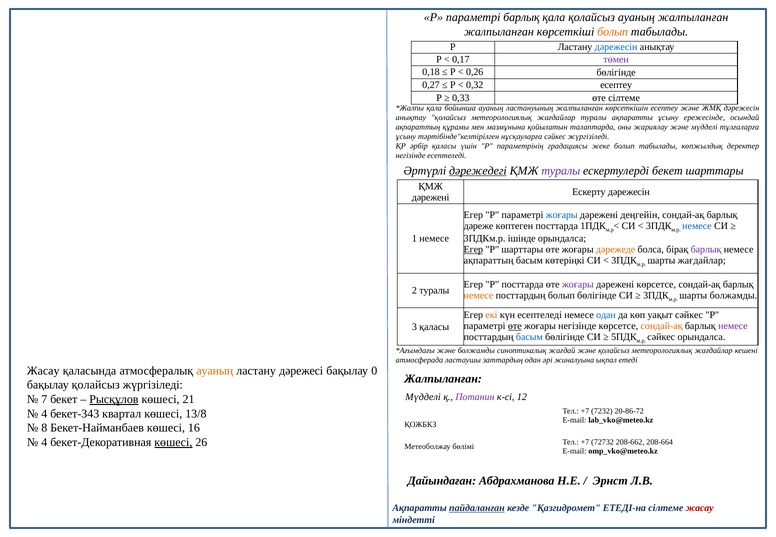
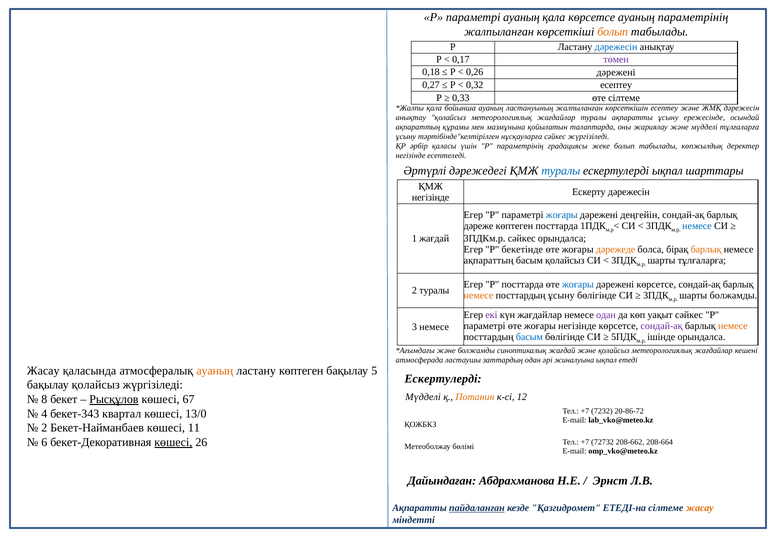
параметрі барлық: барлық -> ауаның (521, 18)
қала қолайсыз: қолайсыз -> көрсетсе (592, 18)
ауаның жалпыланған: жалпыланған -> параметрінің (693, 18)
0,26 бөлігінде: бөлігінде -> дәрежені (616, 72)
дәрежедегі underline: present -> none (478, 171)
туралы colour: purple -> blue (561, 171)
ескертулерді бекет: бекет -> ықпал (667, 171)
дәрежені: дәрежені -> негізінде (431, 197)
1 немесе: немесе -> жағдай (434, 239)
3ПДКм.р ішінде: ішінде -> сәйкес (522, 239)
Егер underline: present -> none (473, 250)
P шарттары: шарттары -> бекетінде (522, 250)
барлық colour: purple -> orange (706, 250)
басым көтеріңкі: көтеріңкі -> қолайсыз (565, 261)
шарты жағдайлар: жағдайлар -> тұлғаларға (702, 261)
жоғары colour: purple -> blue (578, 284)
посттардың болып: болып -> ұсыну (561, 295)
екі colour: orange -> purple (491, 315)
күн есептеледі: есептеледі -> жағдайлар (540, 315)
одан colour: blue -> purple (606, 315)
өте underline: present -> none (515, 326)
сондай-ақ colour: orange -> purple (662, 326)
немесе colour: purple -> orange (733, 326)
3 қаласы: қаласы -> немесе (434, 327)
сәйкес: сәйкес -> ішінде (661, 337)
ластану дәрежесі: дәрежесі -> көптеген (301, 371)
0: 0 -> 5 (374, 371)
Жалпыланған: Жалпыланған -> Ескертулерді (443, 379)
Потанин colour: purple -> orange (475, 397)
7: 7 -> 8 (44, 400)
21: 21 -> 67 (189, 400)
13/8: 13/8 -> 13/0 (196, 414)
8: 8 -> 2 (44, 428)
16: 16 -> 11 (194, 428)
4: 4 -> 6 (44, 442)
жасау colour: red -> orange (700, 508)
